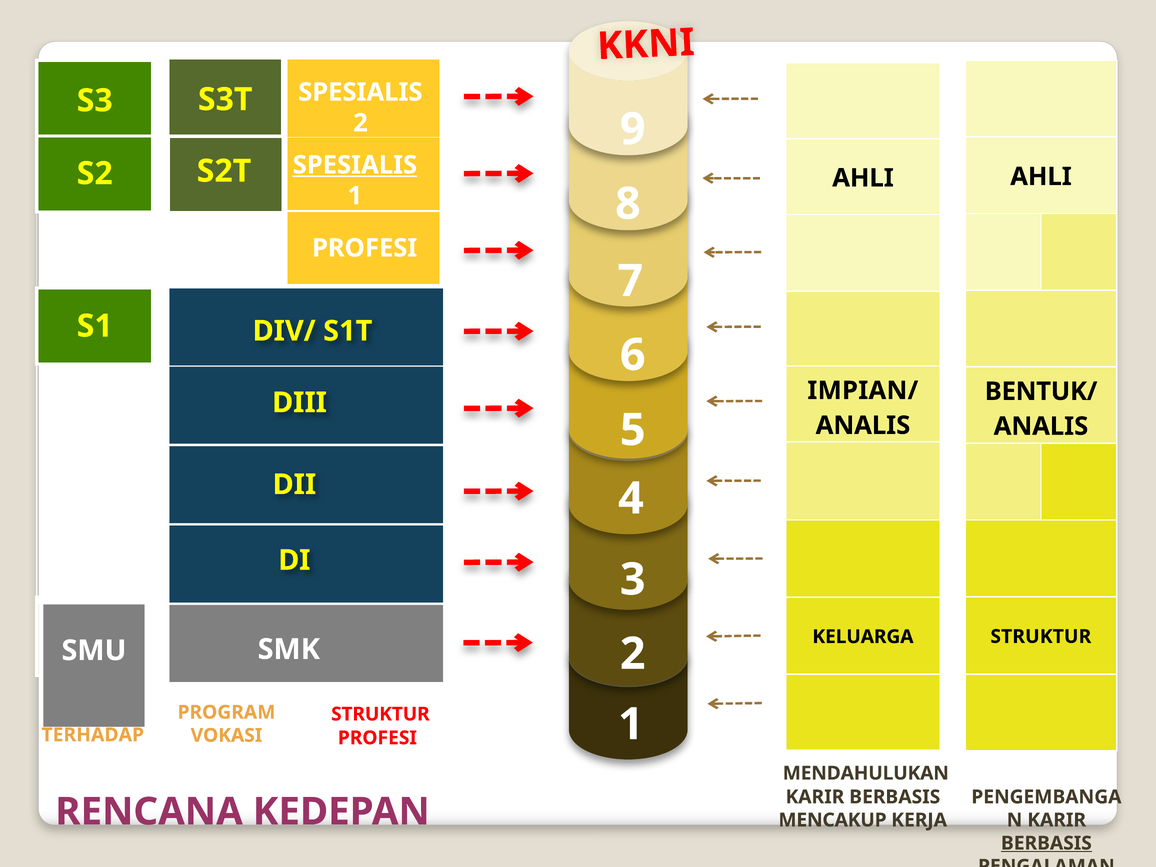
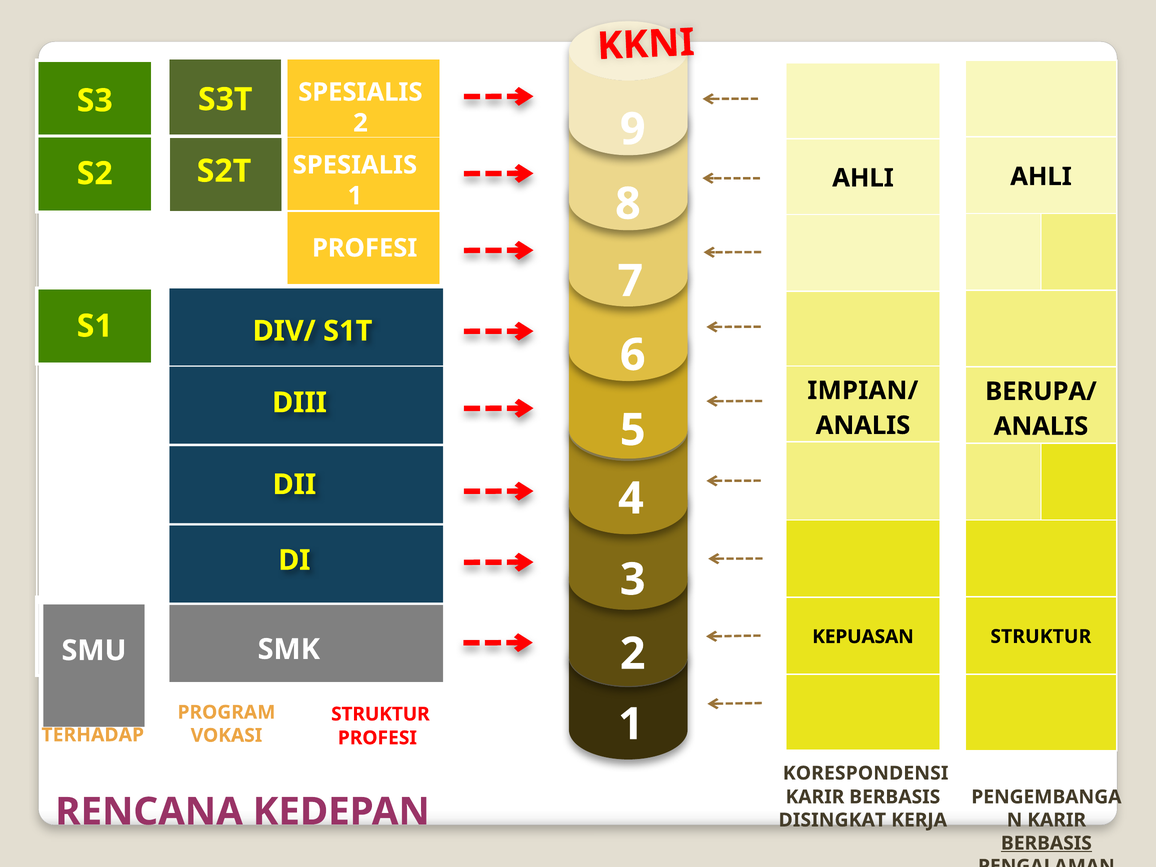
SPESIALIS underline: present -> none (355, 165)
BENTUK/: BENTUK/ -> BERUPA/ (1041, 391)
KELUARGA: KELUARGA -> KEPUASAN (863, 637)
MENDAHULUKAN: MENDAHULUKAN -> KORESPONDENSI (866, 773)
MENCAKUP: MENCAKUP -> DISINGKAT (832, 820)
